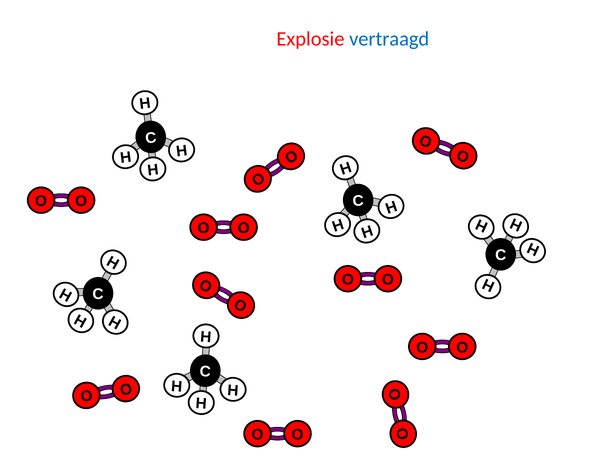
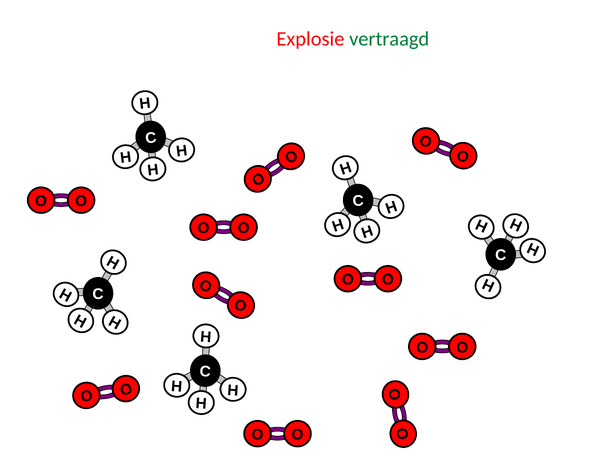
vertraagd colour: blue -> green (389, 39)
